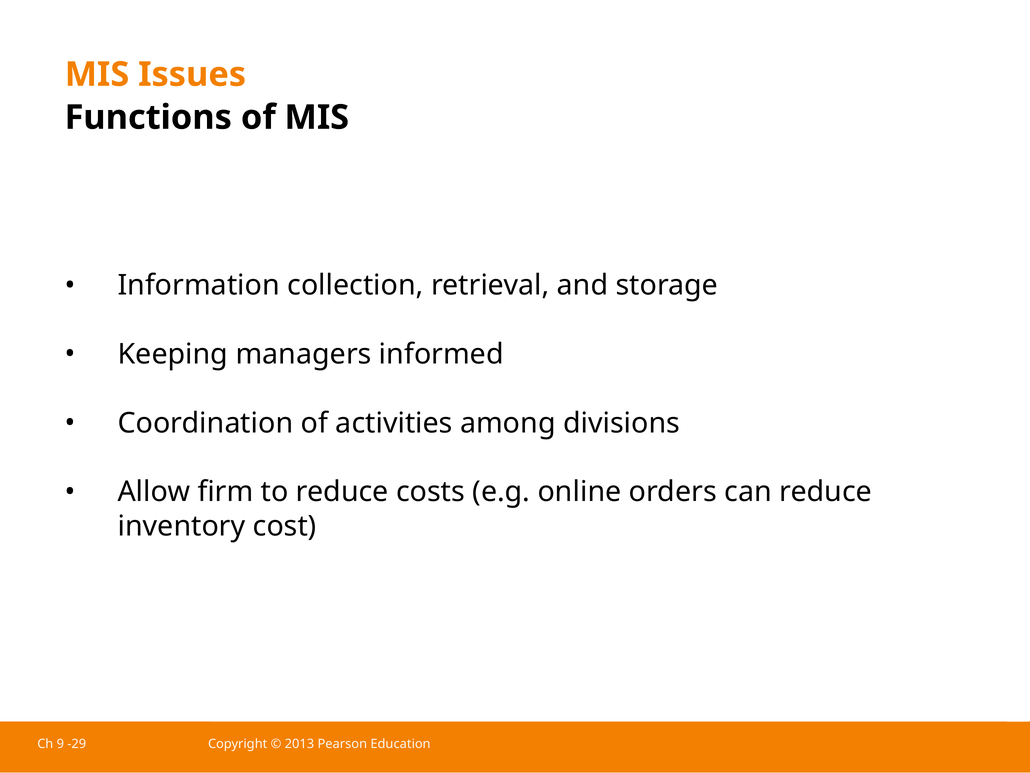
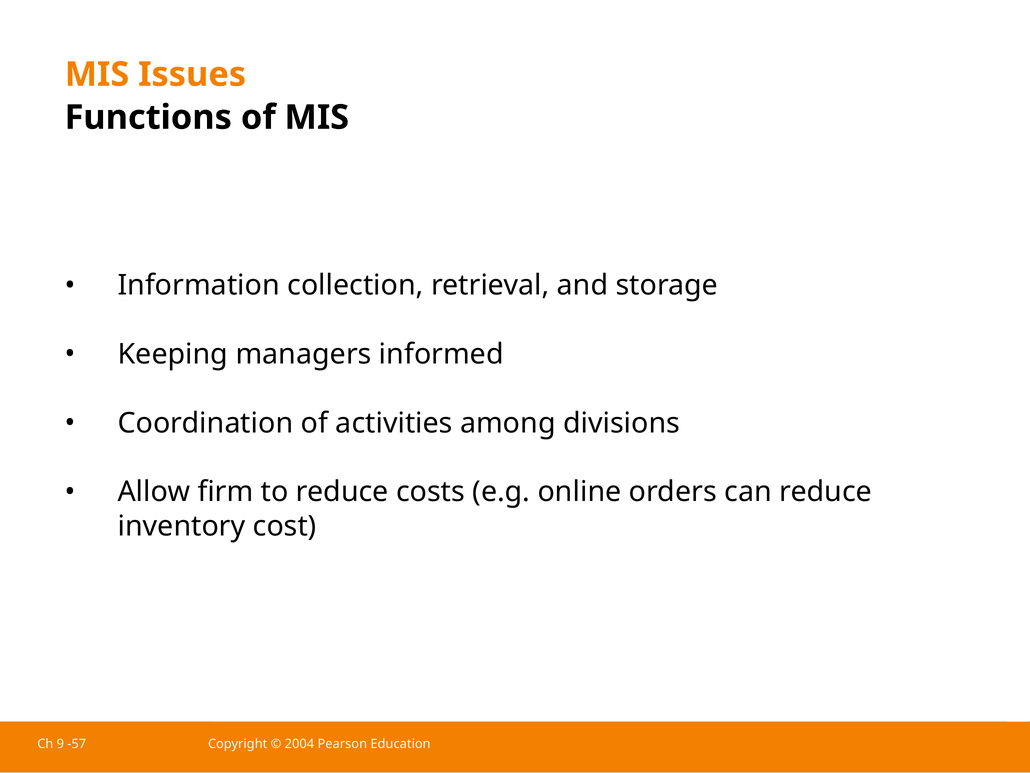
-29: -29 -> -57 (77, 744)
2013: 2013 -> 2004 (299, 744)
